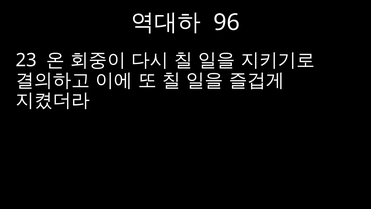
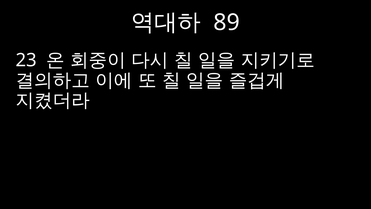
96: 96 -> 89 (227, 22)
